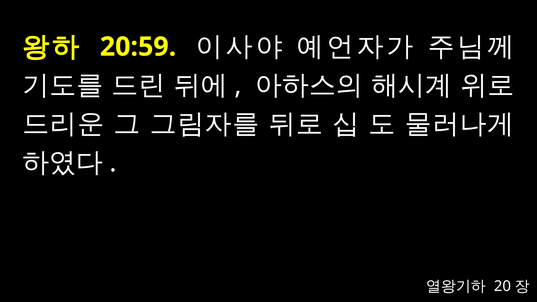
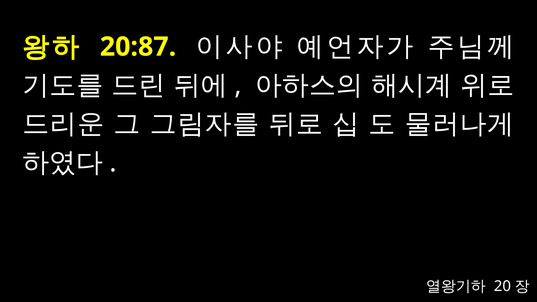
20:59: 20:59 -> 20:87 (138, 47)
